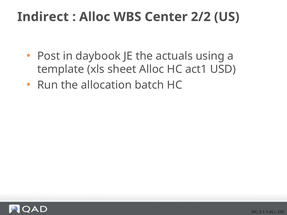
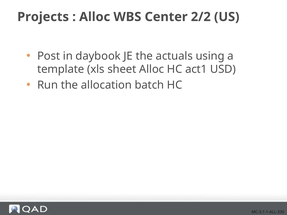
Indirect: Indirect -> Projects (43, 17)
